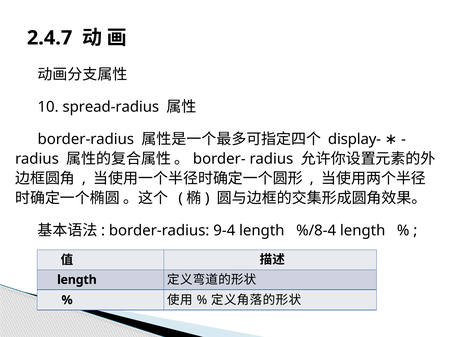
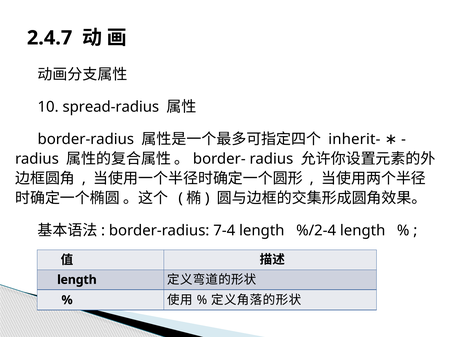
display-: display- -> inherit- (354, 139)
9-4: 9-4 -> 7-4 (224, 230)
%/8-4: %/8-4 -> %/2-4 (316, 230)
